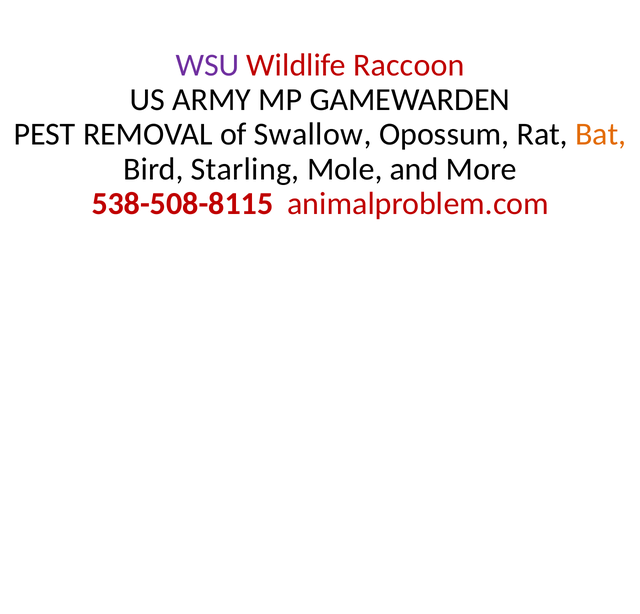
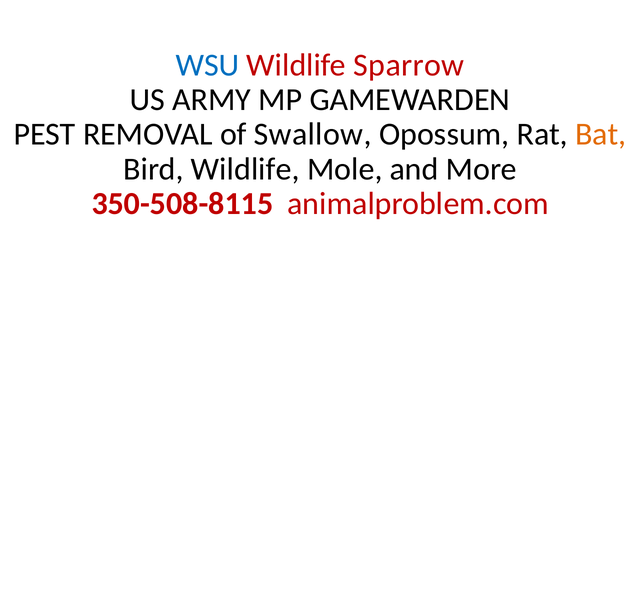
WSU colour: purple -> blue (207, 65)
Raccoon: Raccoon -> Sparrow (409, 65)
Bird Starling: Starling -> Wildlife (245, 169)
538-508-8115: 538-508-8115 -> 350-508-8115 (182, 204)
